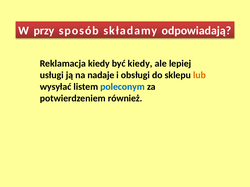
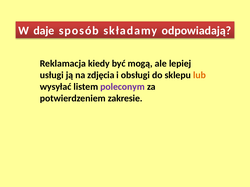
przy: przy -> daje (44, 31)
być kiedy: kiedy -> mogą (140, 64)
nadaje: nadaje -> zdjęcia (101, 75)
poleconym colour: blue -> purple (123, 87)
również: również -> zakresie (125, 99)
